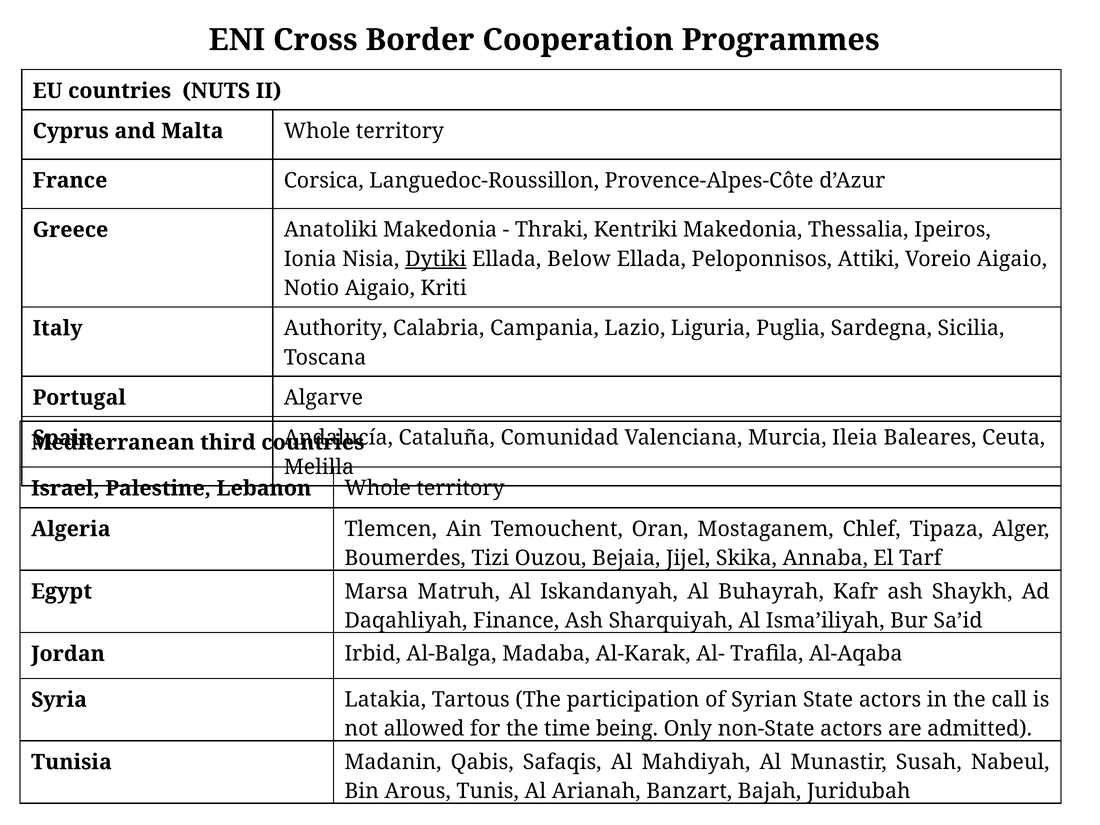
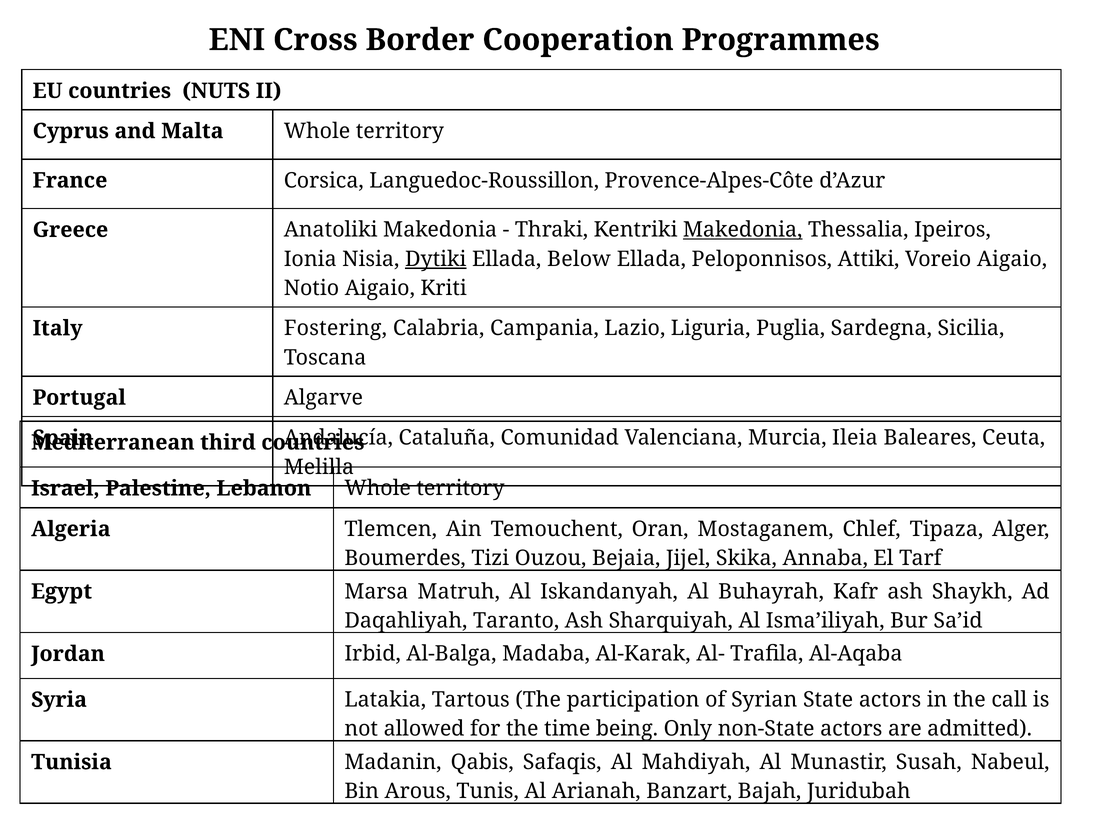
Makedonia underline: none -> present (743, 230)
Authority: Authority -> Fostering (335, 328)
Finance: Finance -> Taranto (516, 621)
